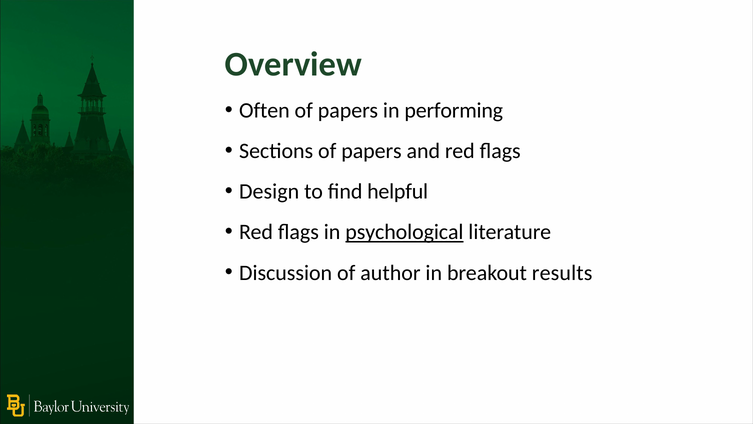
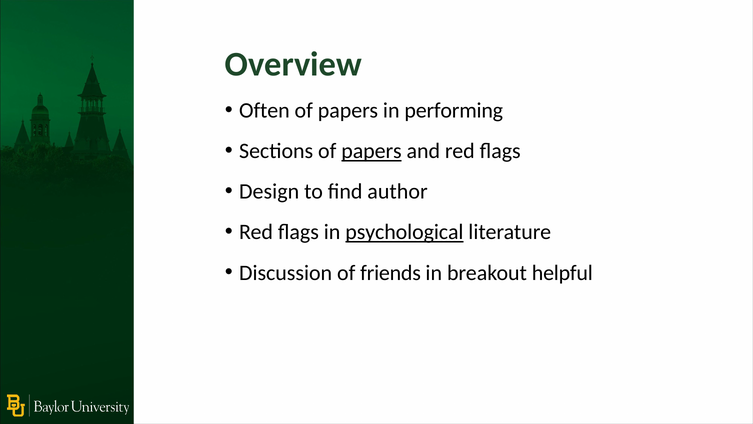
papers underline: none -> present (371, 151)
helpful: helpful -> author (398, 192)
author: author -> friends (391, 272)
results: results -> helpful (562, 272)
